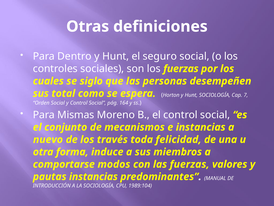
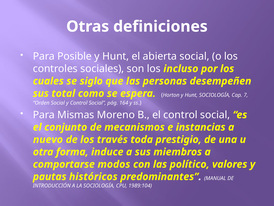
Dentro: Dentro -> Posible (75, 56)
seguro: seguro -> abierta (160, 56)
los fuerzas: fuerzas -> incluso (181, 69)
felicidad: felicidad -> prestigio (179, 139)
las fuerzas: fuerzas -> político (190, 164)
pautas instancias: instancias -> históricos (93, 176)
